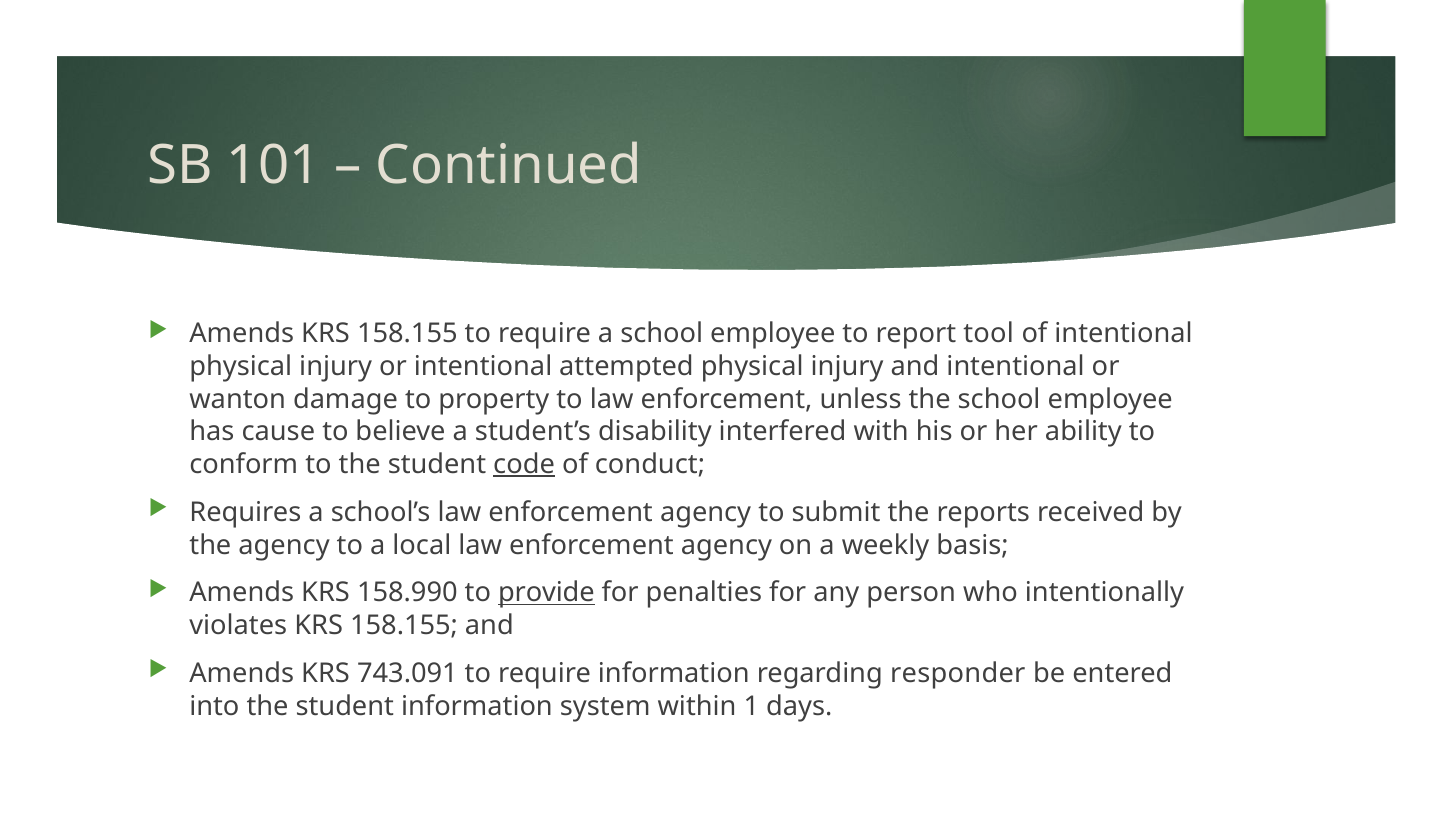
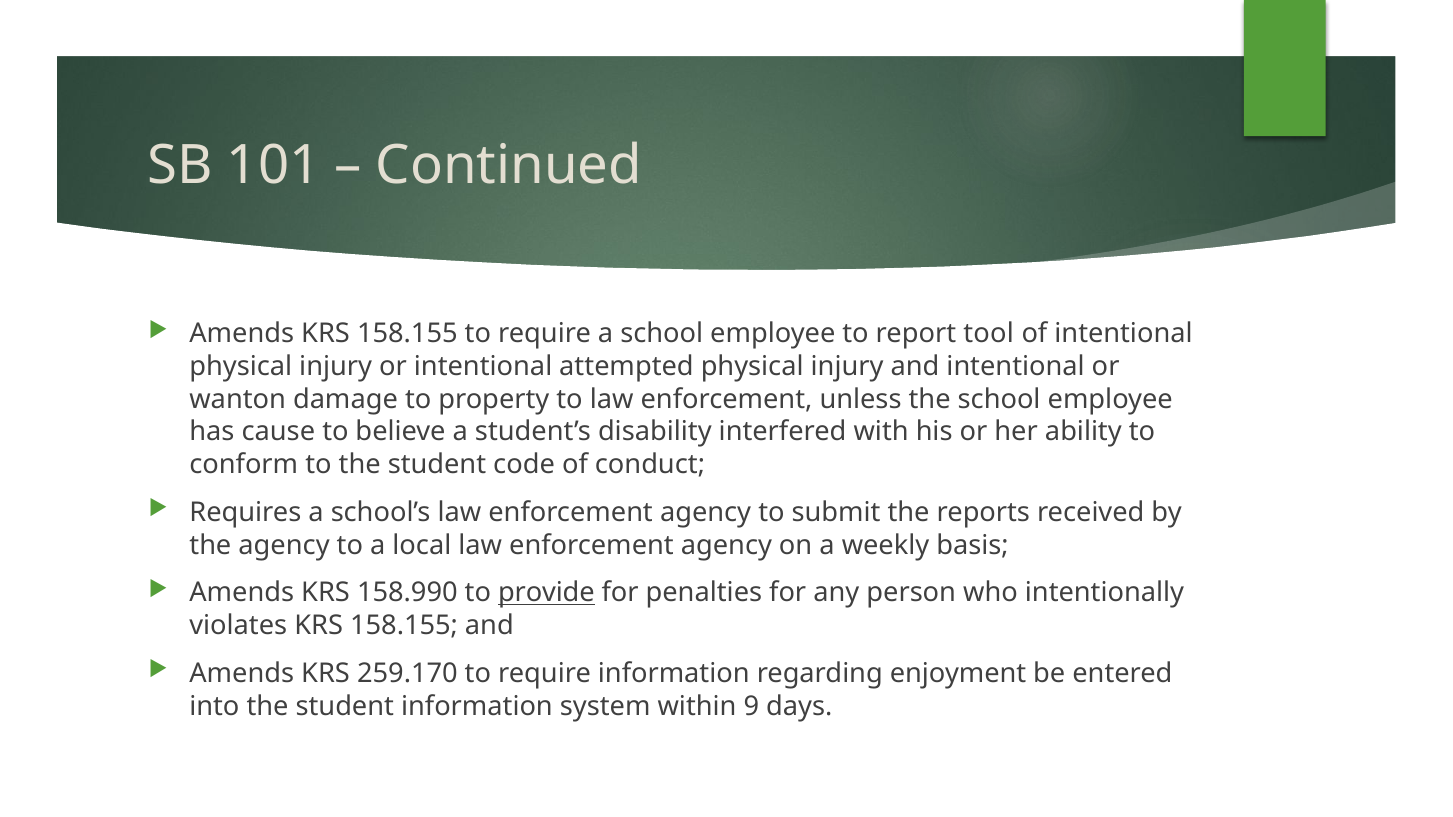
code underline: present -> none (524, 465)
743.091: 743.091 -> 259.170 (407, 674)
responder: responder -> enjoyment (958, 674)
1: 1 -> 9 (751, 706)
